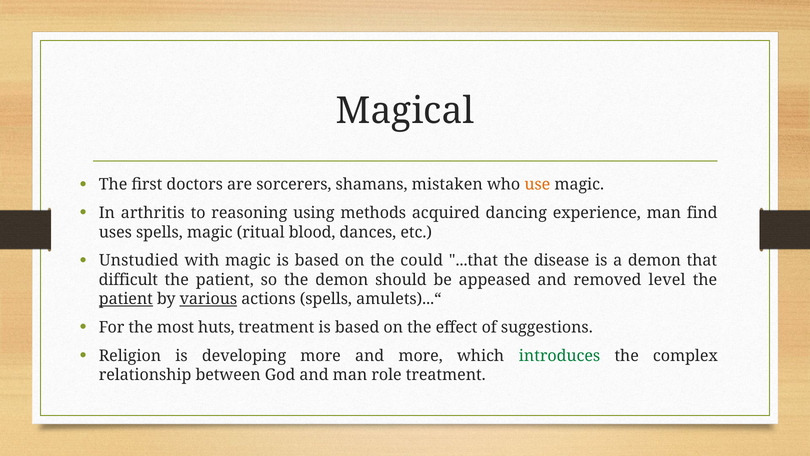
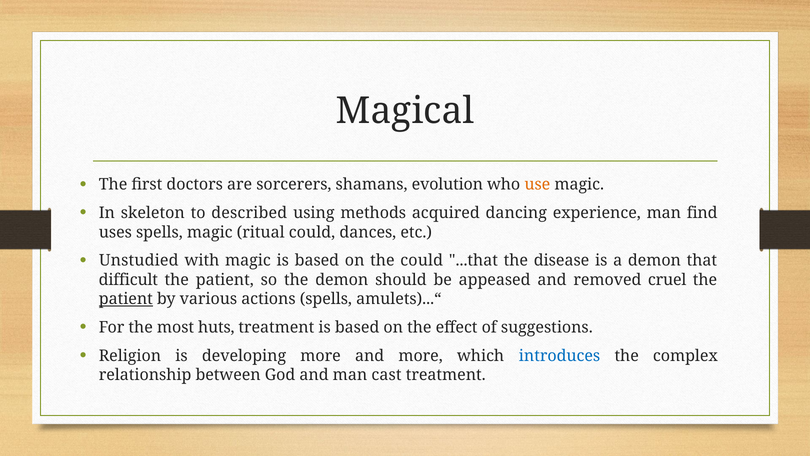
mistaken: mistaken -> evolution (447, 184)
arthritis: arthritis -> skeleton (153, 213)
reasoning: reasoning -> described (249, 213)
ritual blood: blood -> could (312, 232)
level: level -> cruel (667, 280)
various underline: present -> none (208, 299)
introduces colour: green -> blue (560, 356)
role: role -> cast (386, 375)
